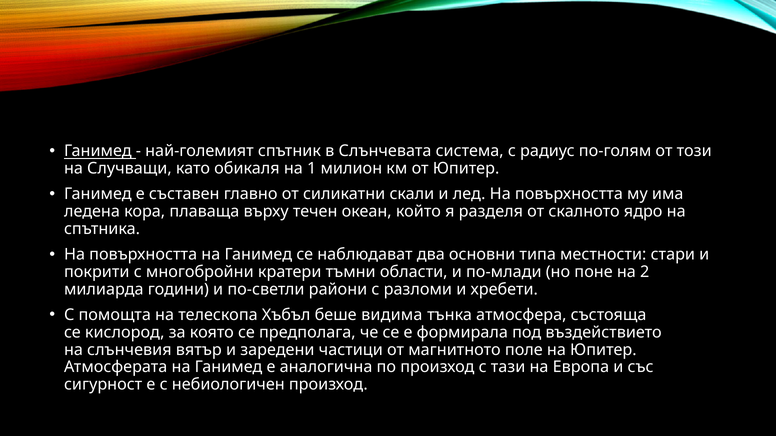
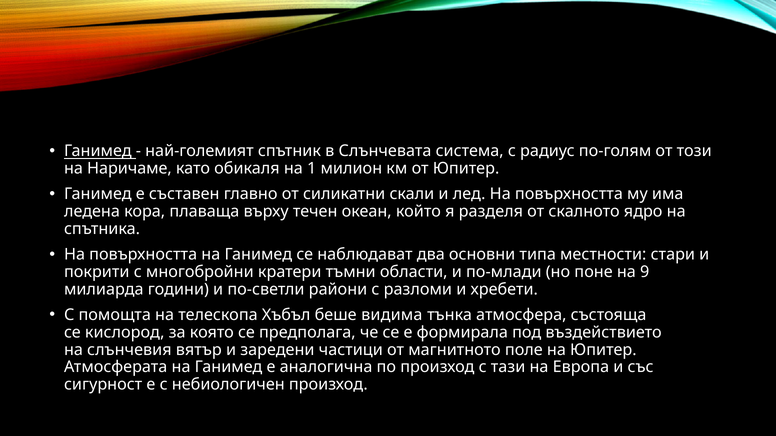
Случващи: Случващи -> Наричаме (129, 169)
2: 2 -> 9 (645, 272)
